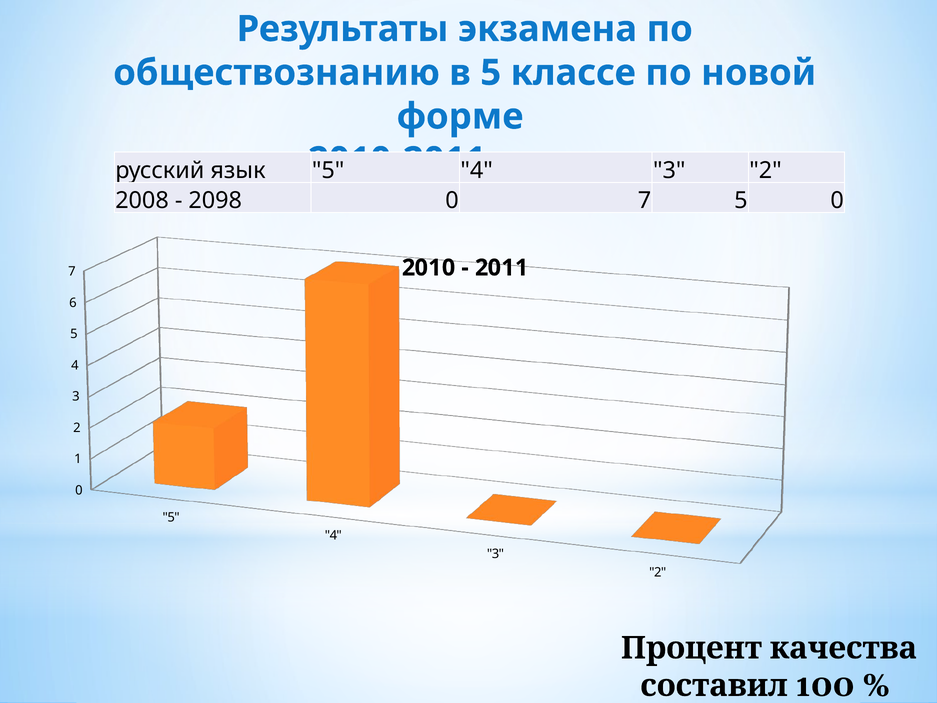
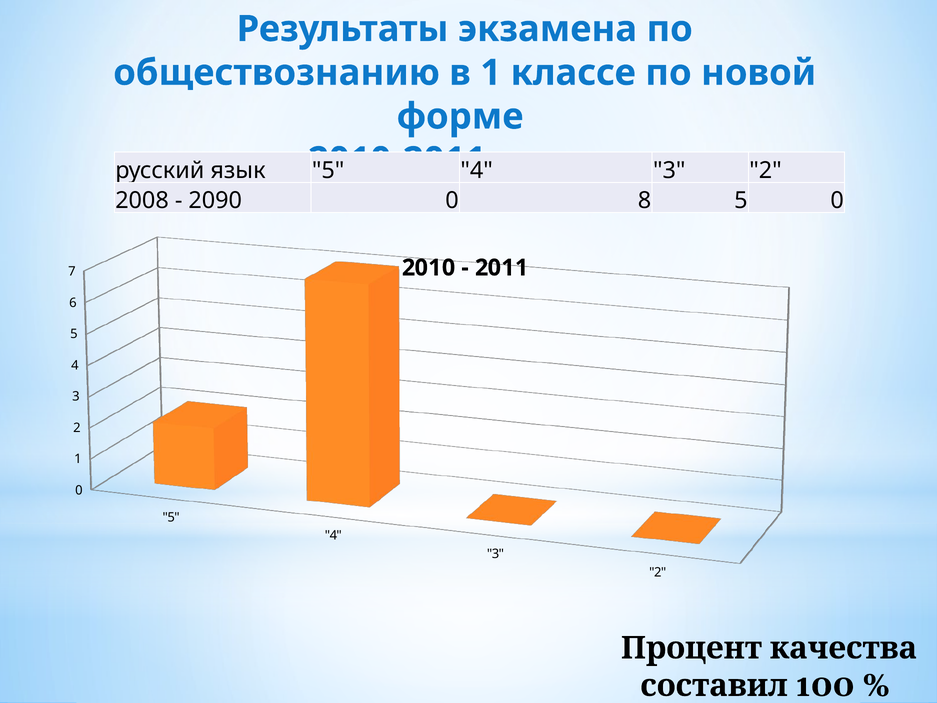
в 5: 5 -> 1 (491, 73)
2098: 2098 -> 2090 (215, 201)
0 7: 7 -> 8 (645, 201)
